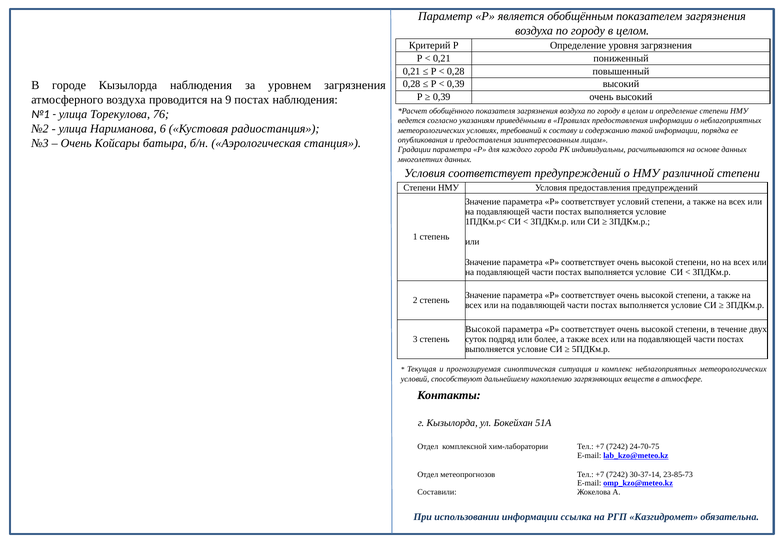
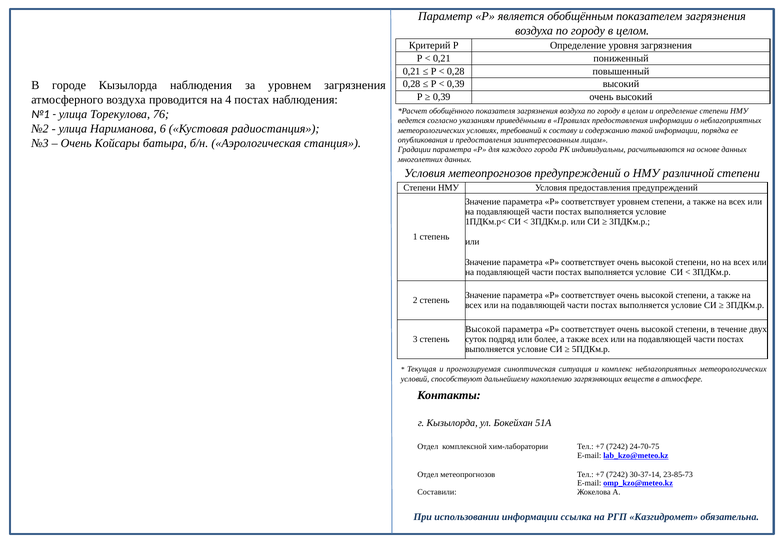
9: 9 -> 4 (228, 100)
Условия соответствует: соответствует -> метеопрогнозов (490, 173)
соответствует условий: условий -> уровнем (633, 202)
